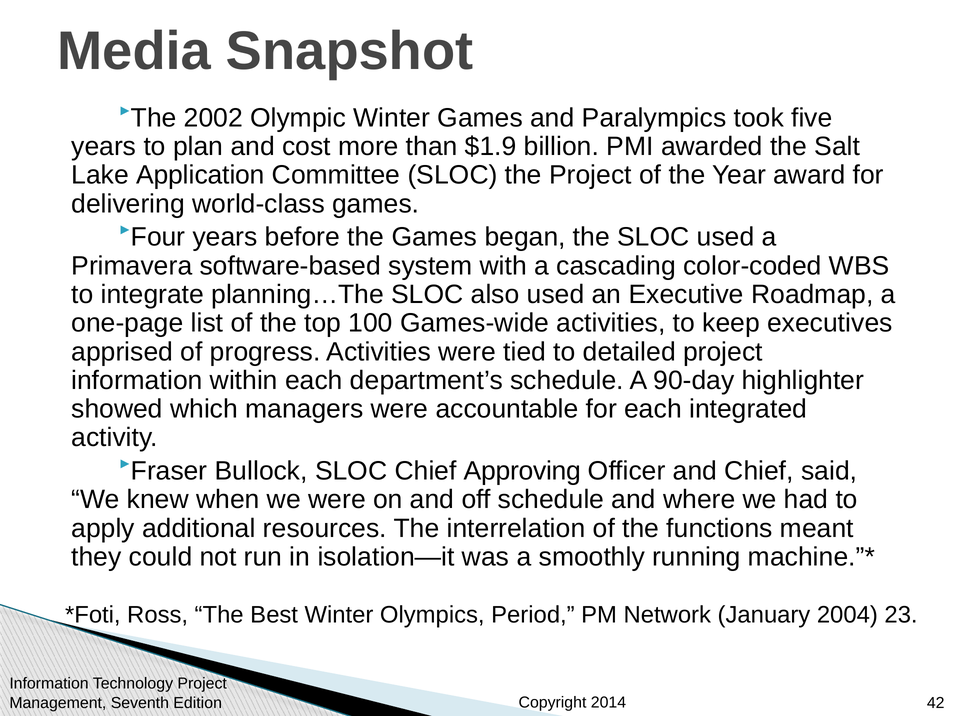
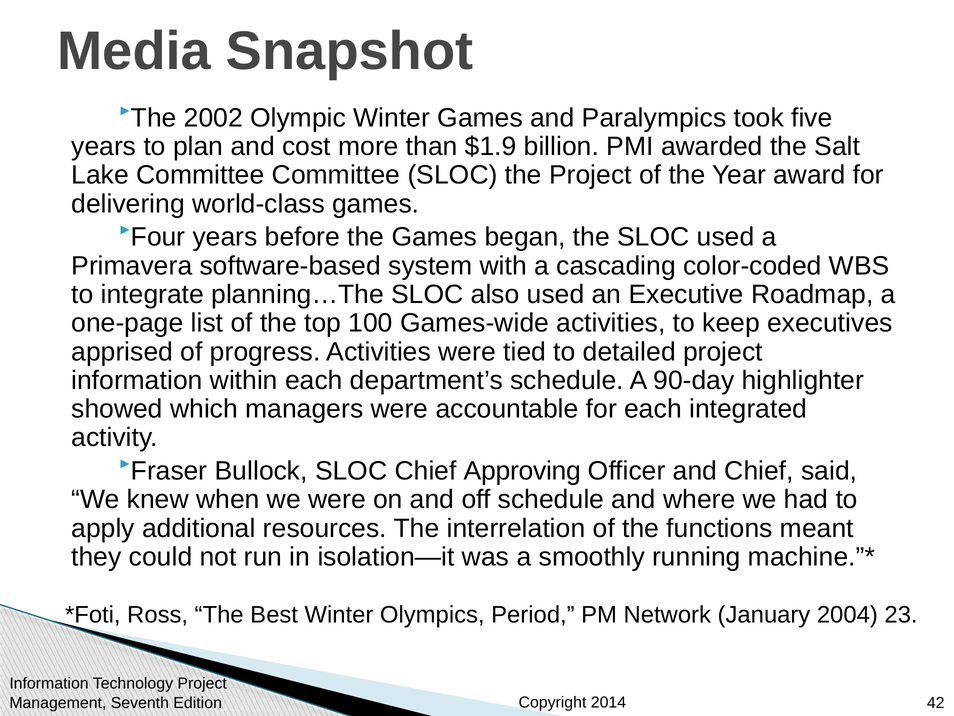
Lake Application: Application -> Committee (200, 175)
